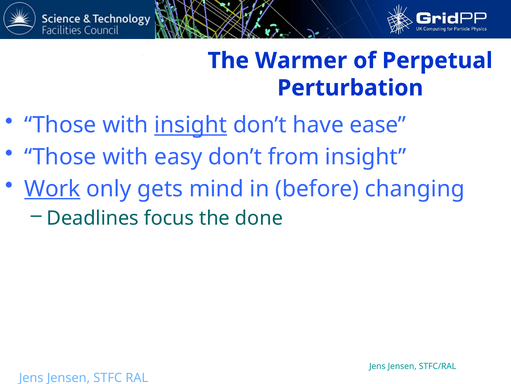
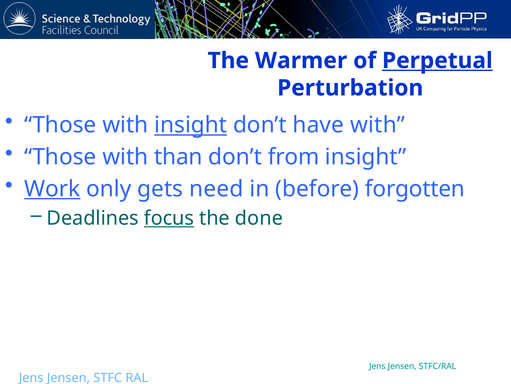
Perpetual underline: none -> present (437, 61)
have ease: ease -> with (378, 125)
easy: easy -> than (178, 157)
mind: mind -> need (216, 188)
changing: changing -> forgotten (415, 188)
focus underline: none -> present (169, 218)
